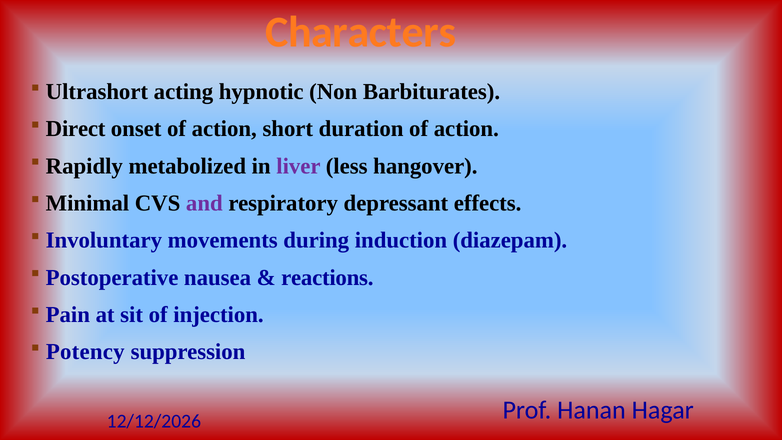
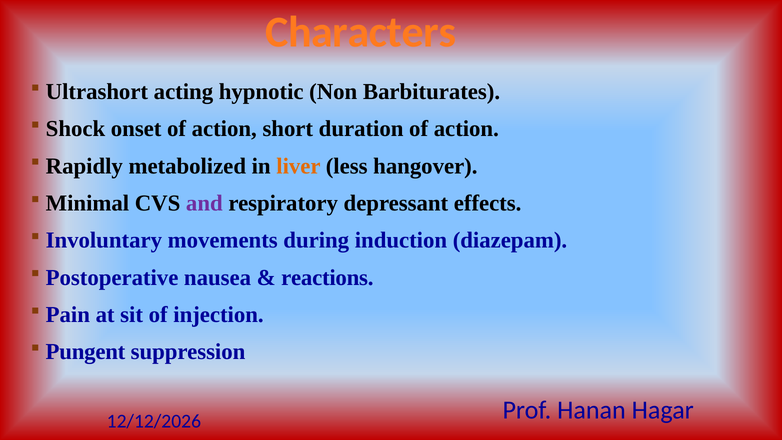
Direct: Direct -> Shock (75, 129)
liver colour: purple -> orange (298, 166)
Potency: Potency -> Pungent (85, 352)
